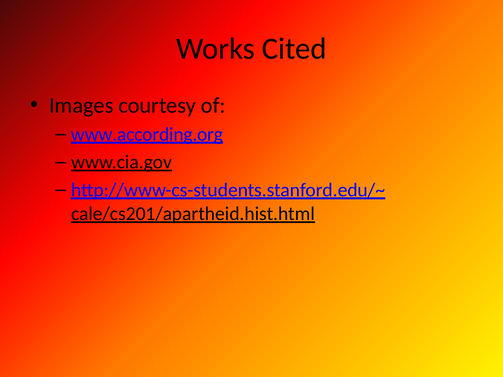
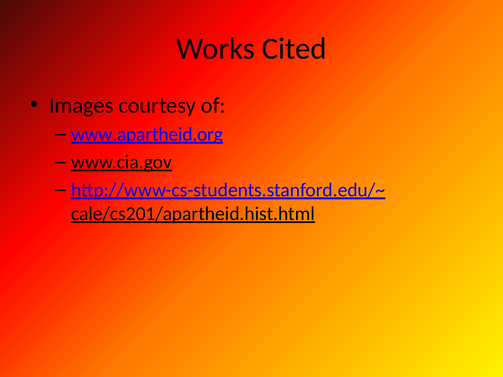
www.according.org: www.according.org -> www.apartheid.org (147, 134)
